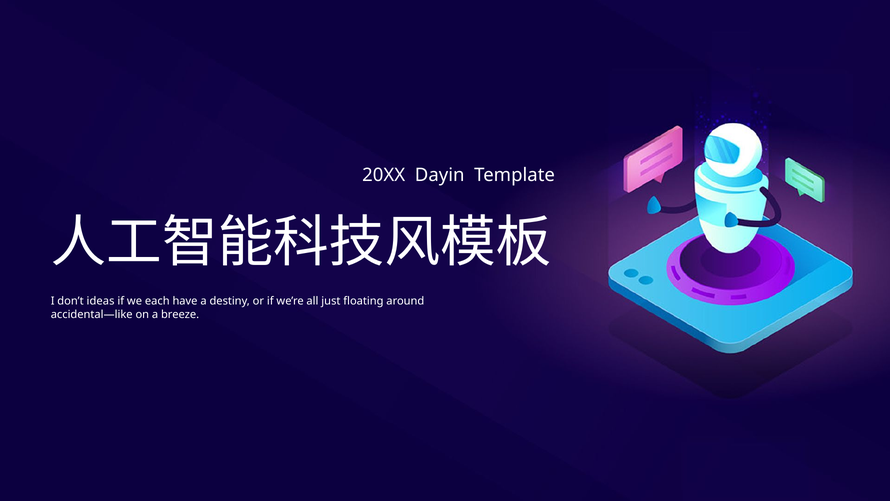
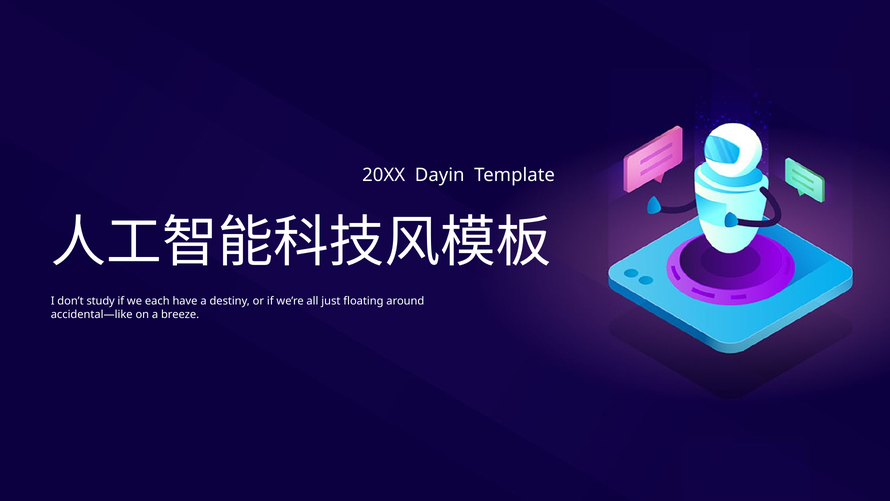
ideas: ideas -> study (101, 301)
